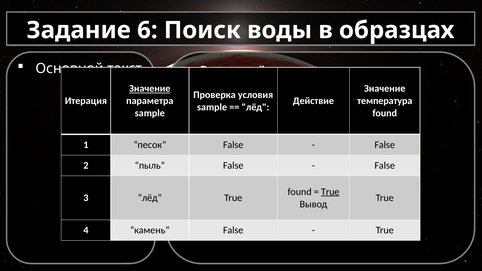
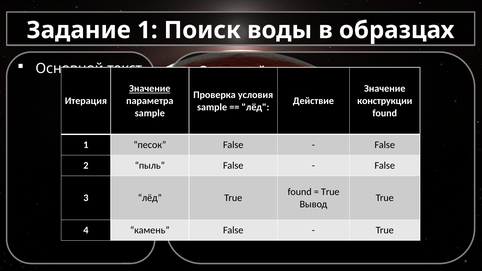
Задание 6: 6 -> 1 (147, 30)
температура: температура -> конструкции (385, 101)
True underline: present -> none (330, 192)
